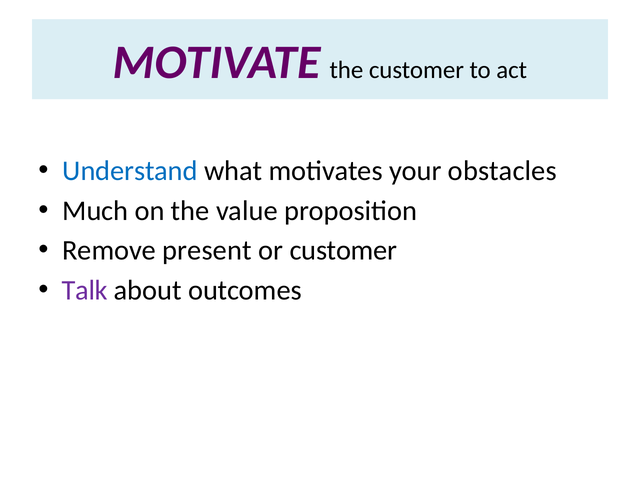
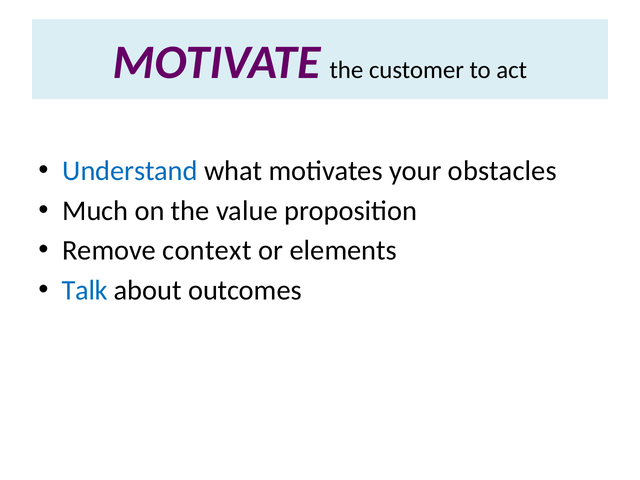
present: present -> context (207, 251)
or customer: customer -> elements (343, 251)
Talk colour: purple -> blue (85, 290)
